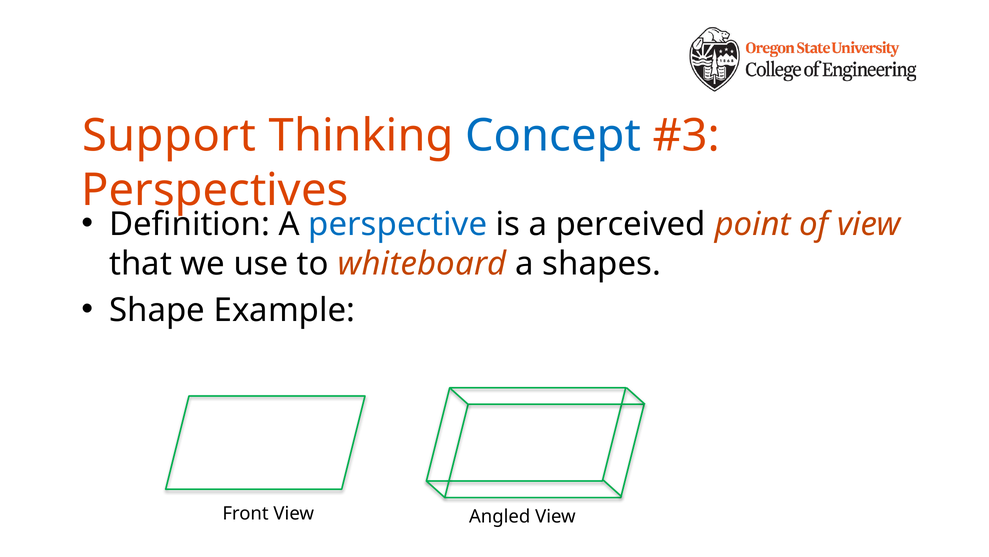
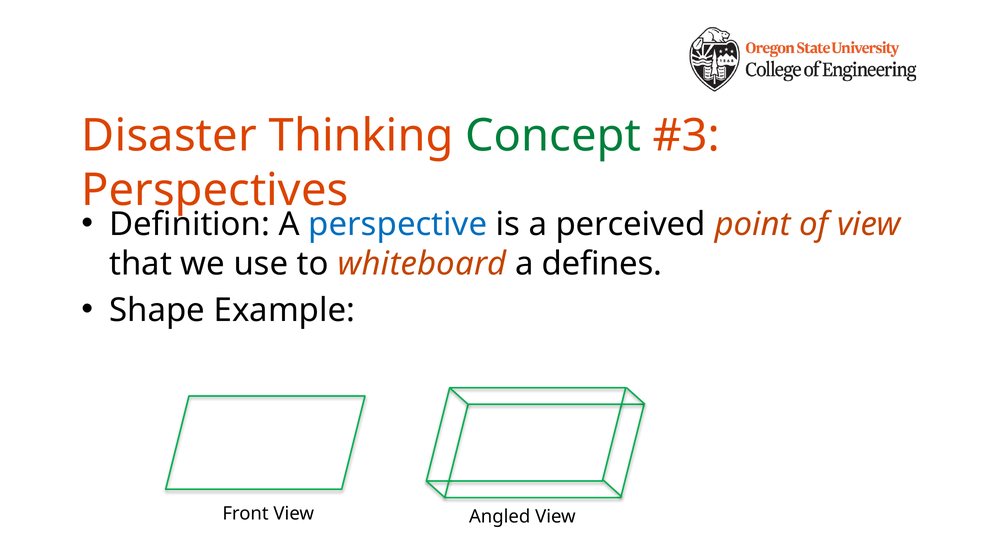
Support: Support -> Disaster (169, 136)
Concept colour: blue -> green (553, 136)
shapes: shapes -> defines (602, 264)
